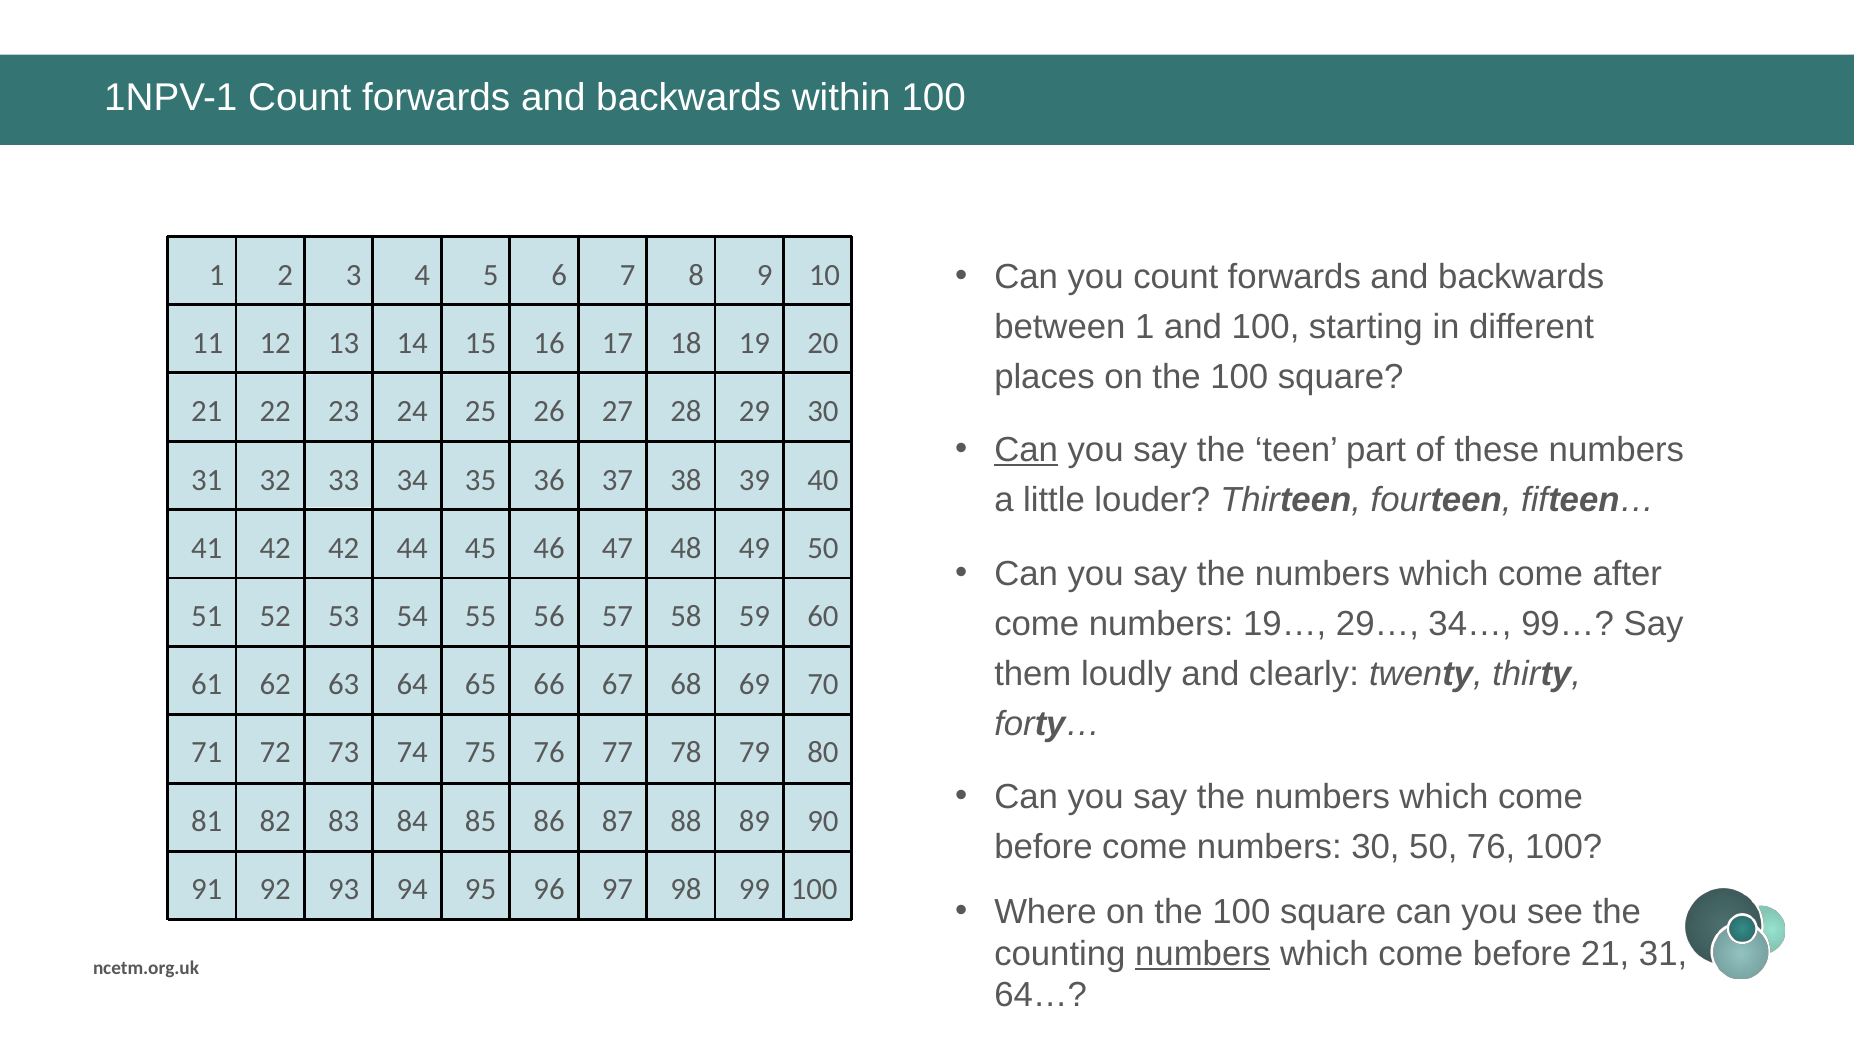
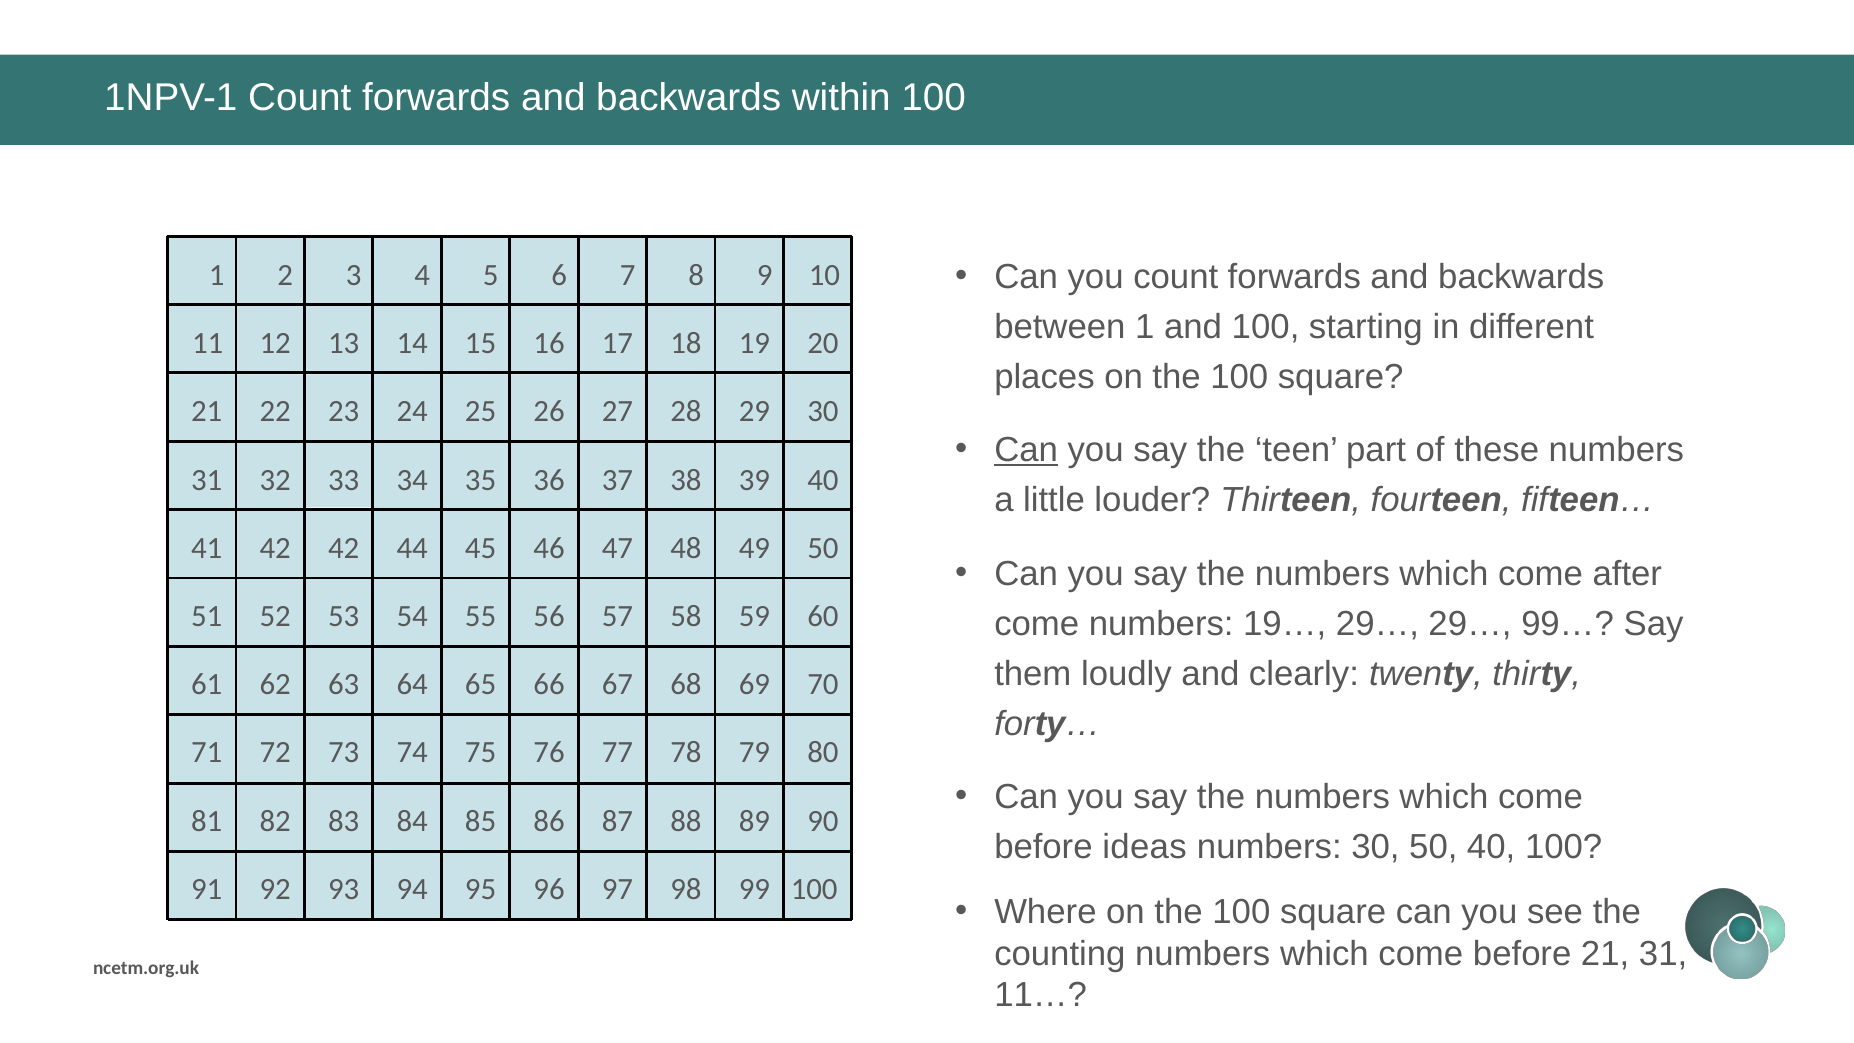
29… 34…: 34… -> 29… (1470, 623)
before come: come -> ideas (1145, 847)
50 76: 76 -> 40 (1491, 847)
numbers underline: present -> none (1203, 953)
64…: 64… -> 11… (1041, 995)
